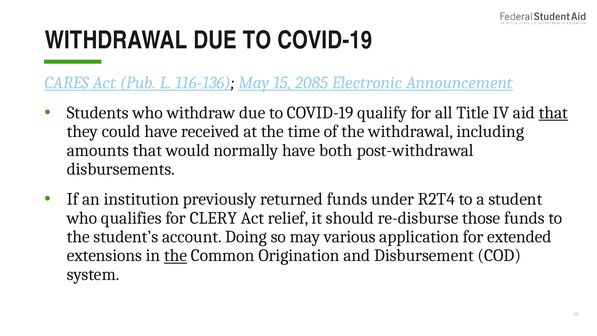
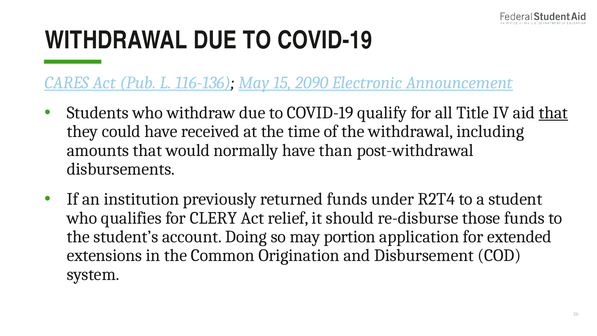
2085: 2085 -> 2090 (312, 83)
both: both -> than (336, 150)
various: various -> portion (350, 237)
the underline: present -> none (176, 255)
